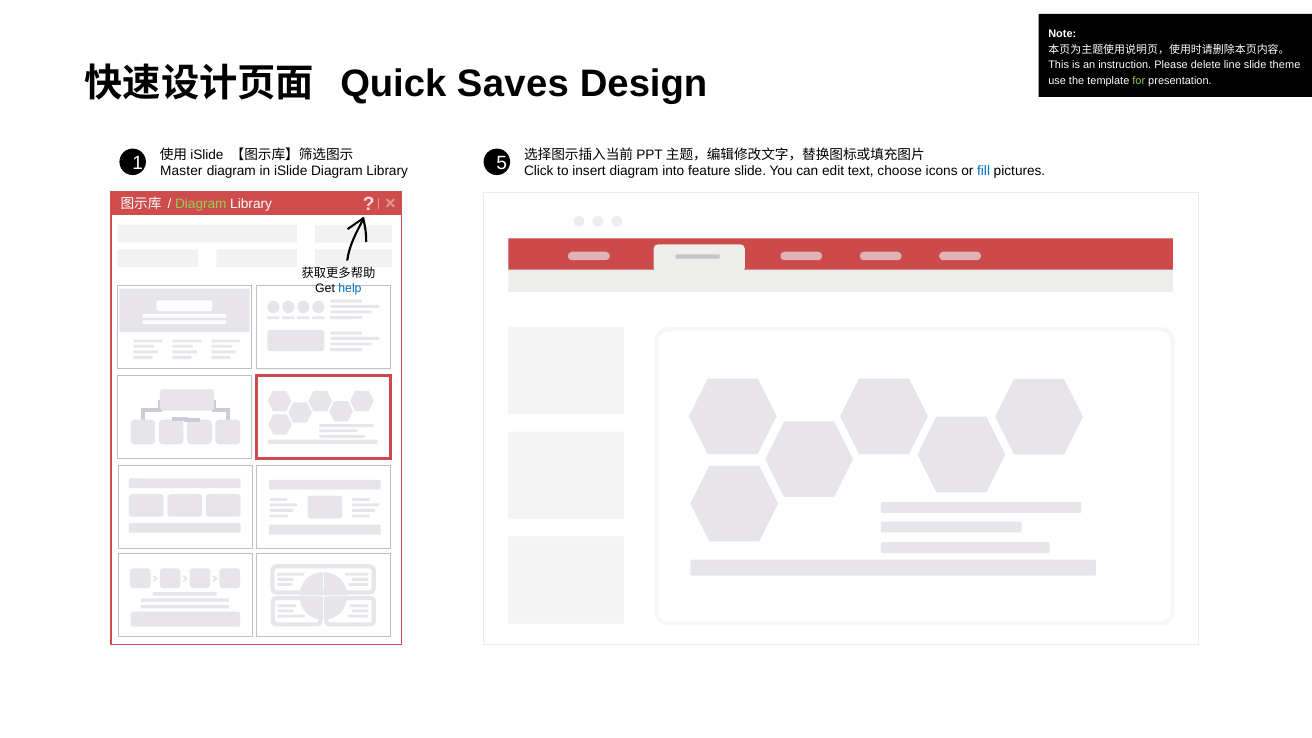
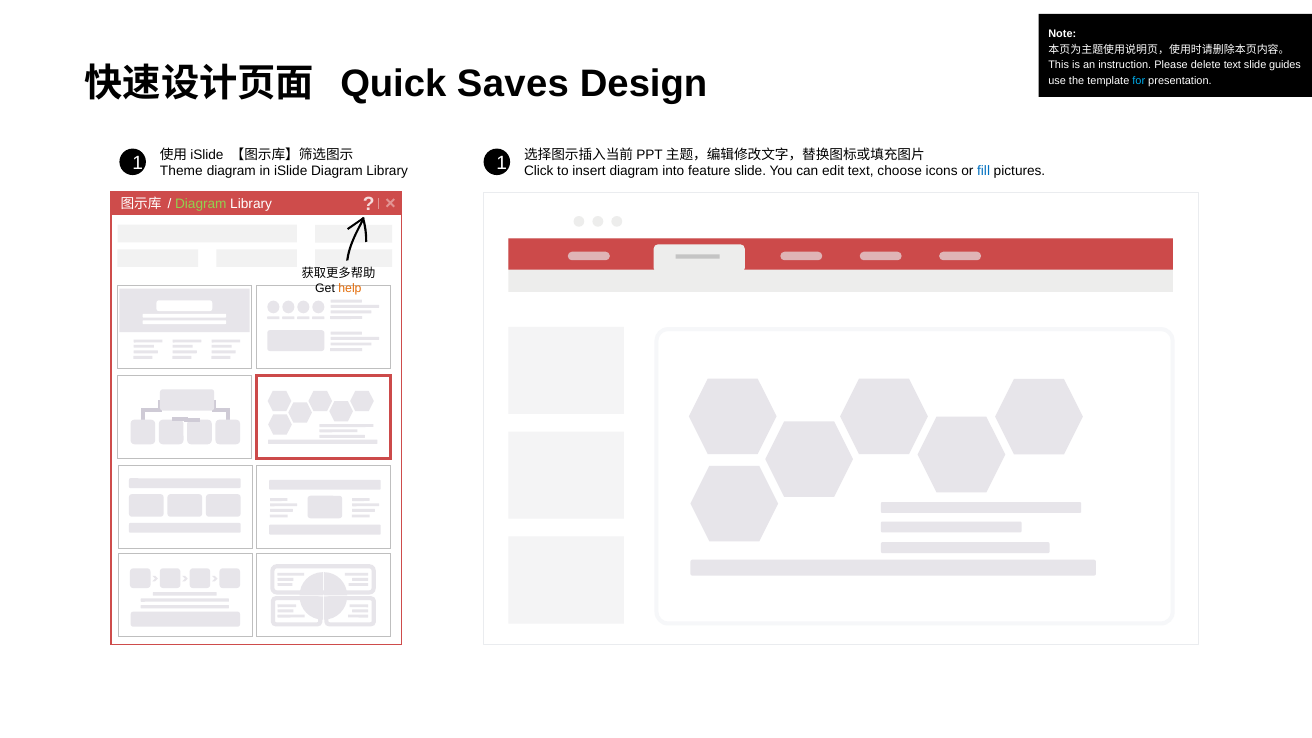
delete line: line -> text (1232, 65)
theme: theme -> guides (1285, 65)
for colour: light green -> light blue (1139, 81)
1 5: 5 -> 1 (502, 163)
Master: Master -> Theme (181, 171)
help colour: blue -> orange (350, 288)
